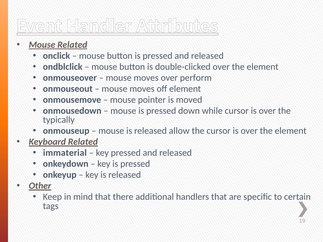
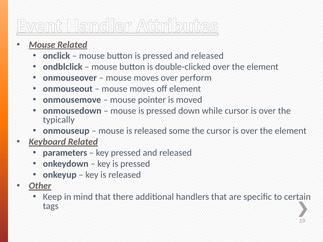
allow: allow -> some (179, 131)
immaterial: immaterial -> parameters (65, 153)
